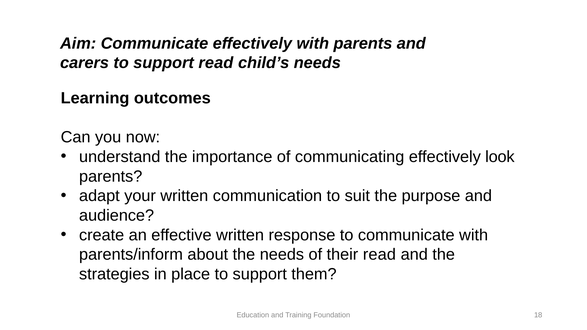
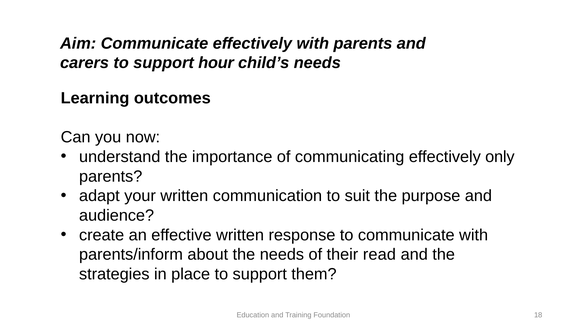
support read: read -> hour (216, 63)
look: look -> only (500, 157)
